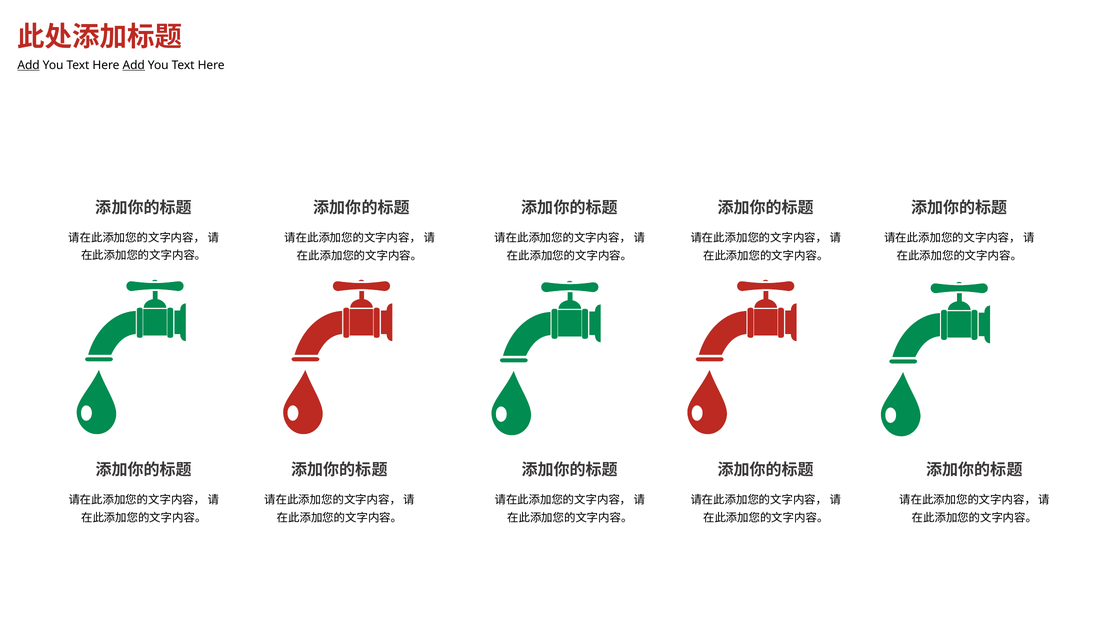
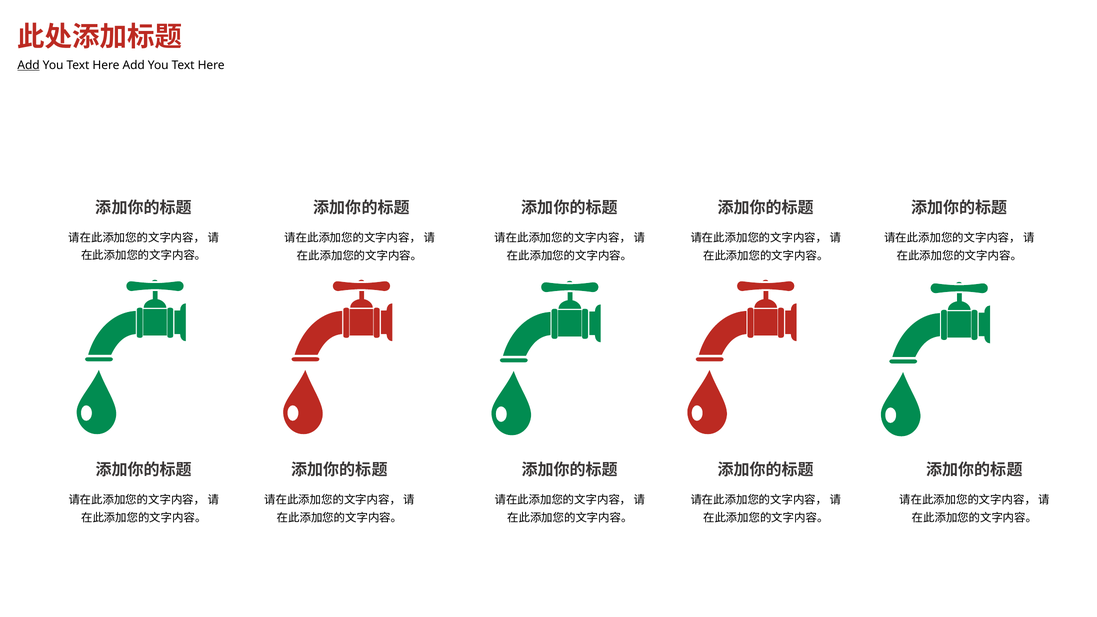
Add underline: present -> none (134, 65)
